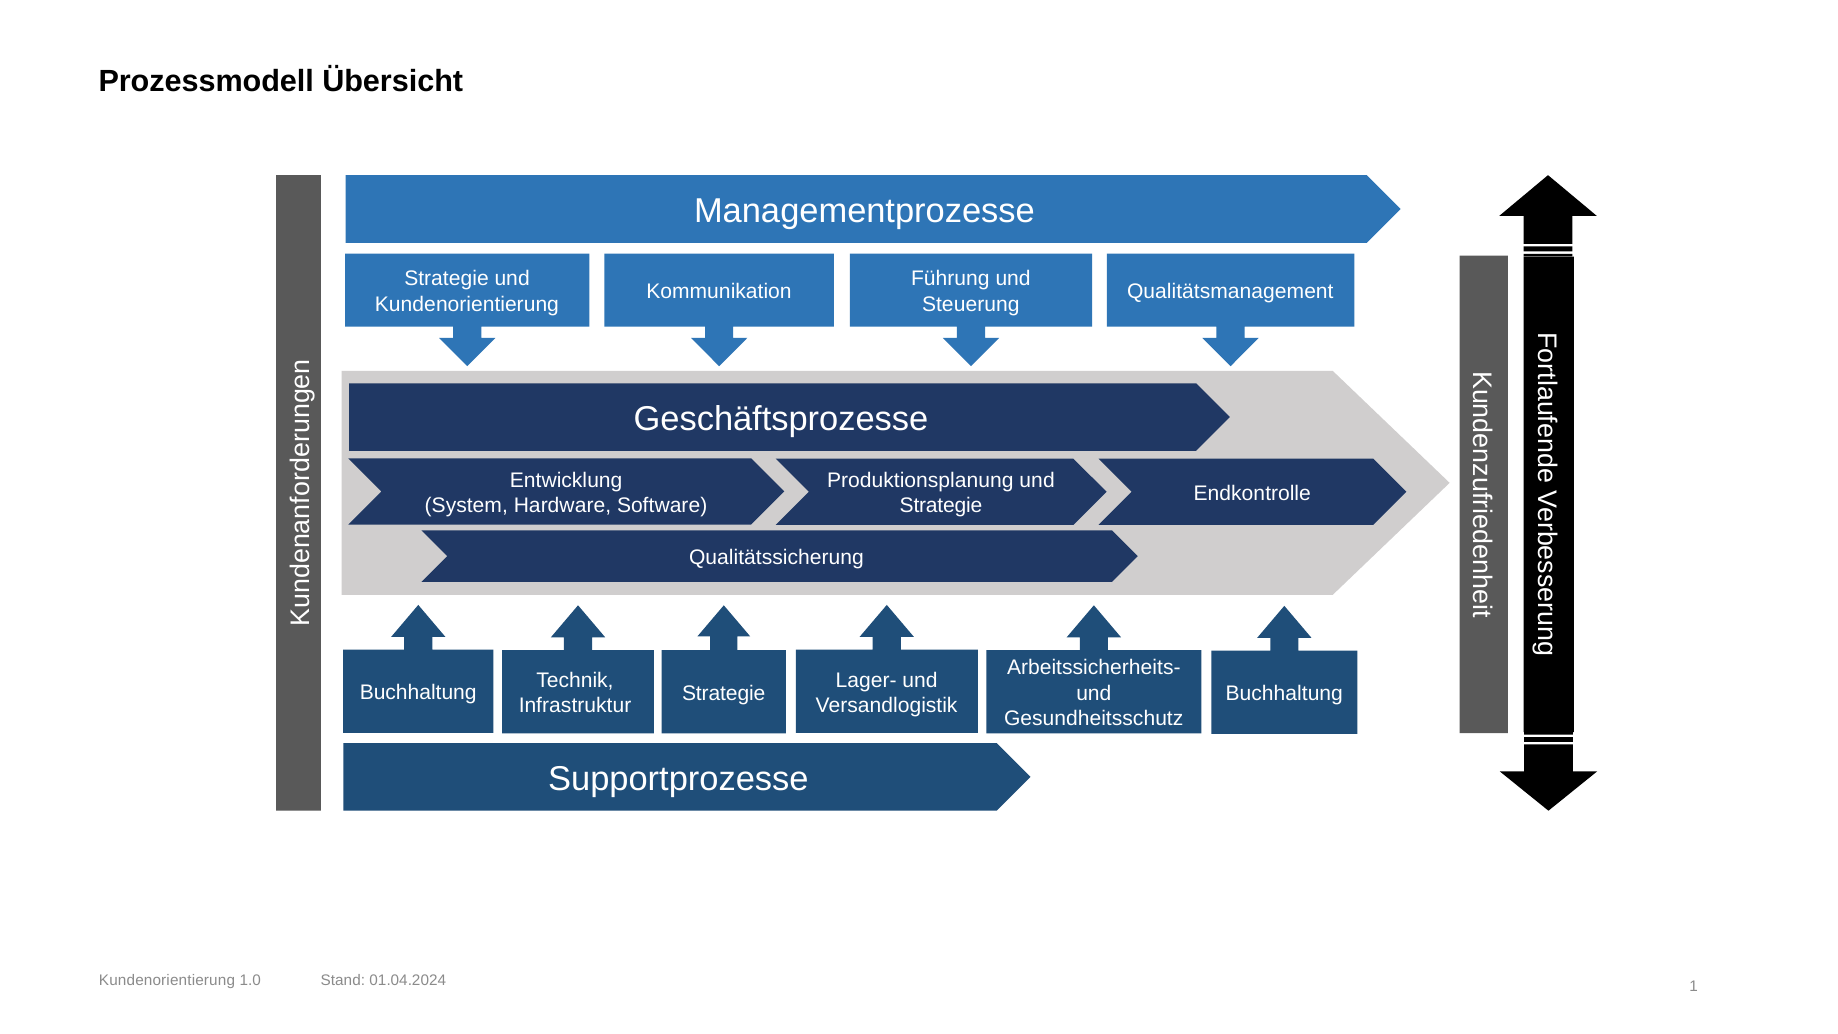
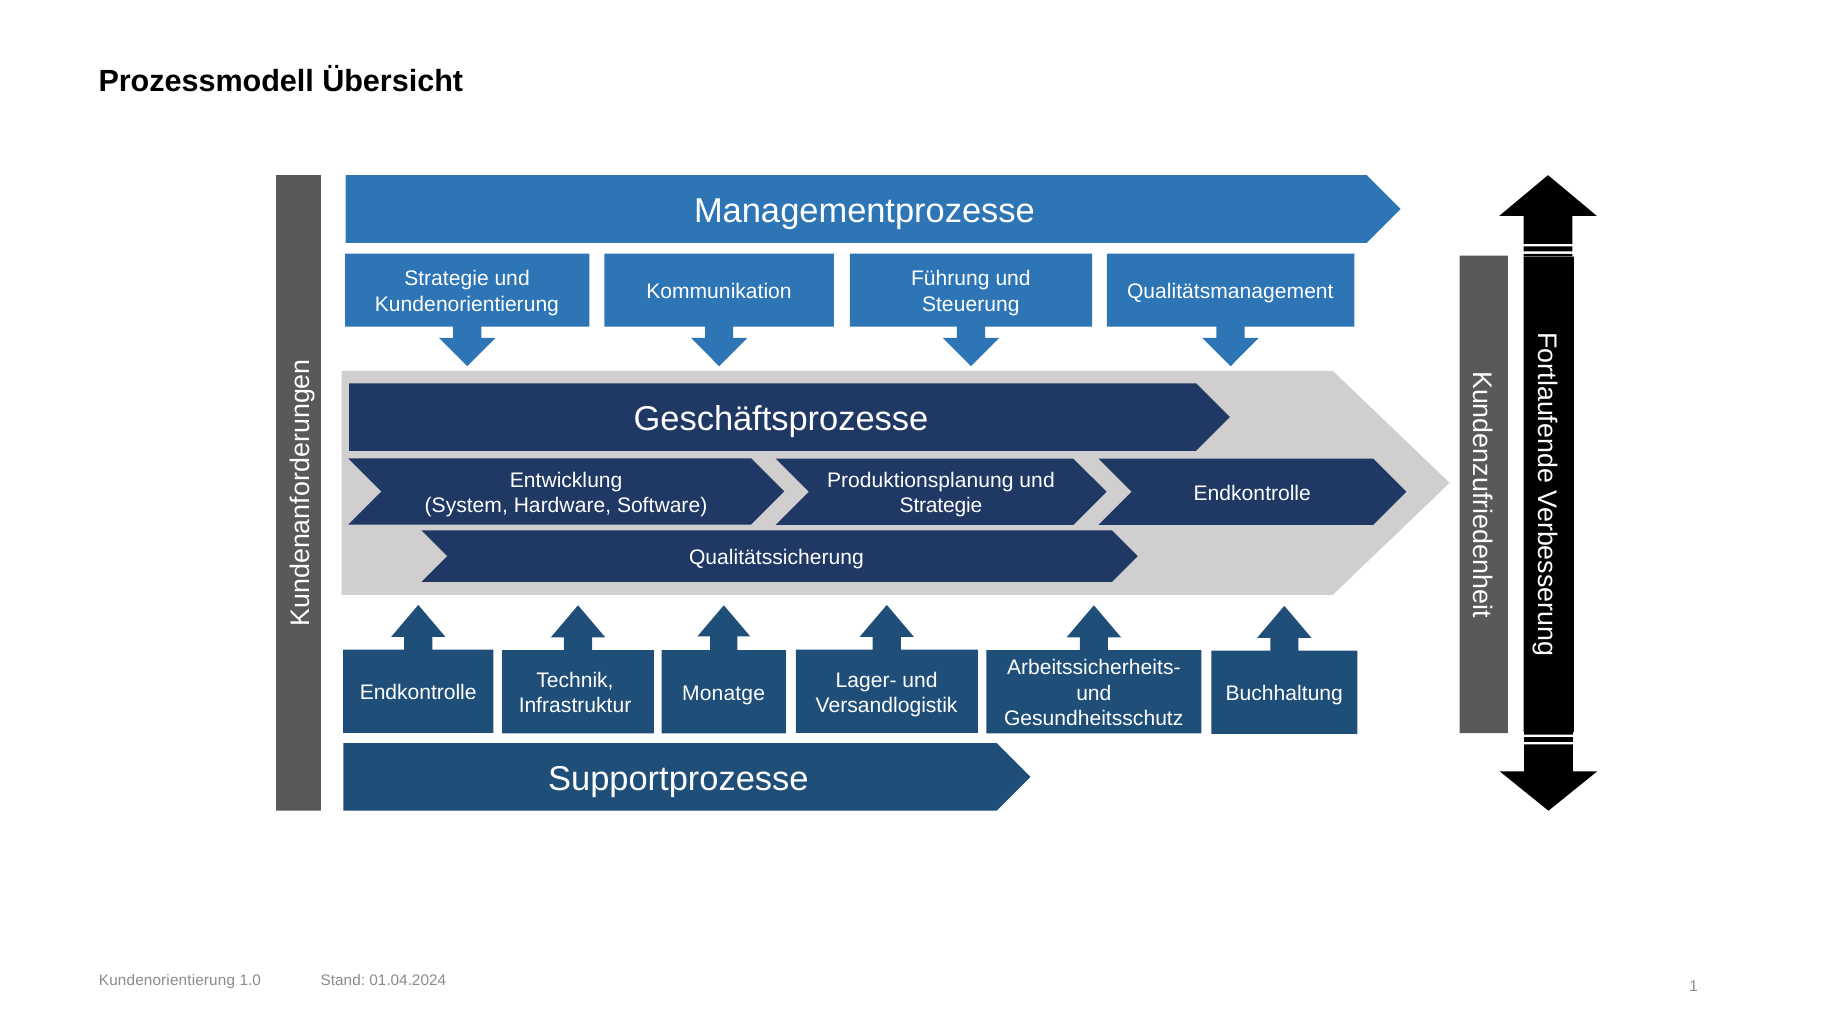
Buchhaltung: Buchhaltung -> Endkontrolle (418, 693)
Strategie: Strategie -> Monatge (724, 693)
